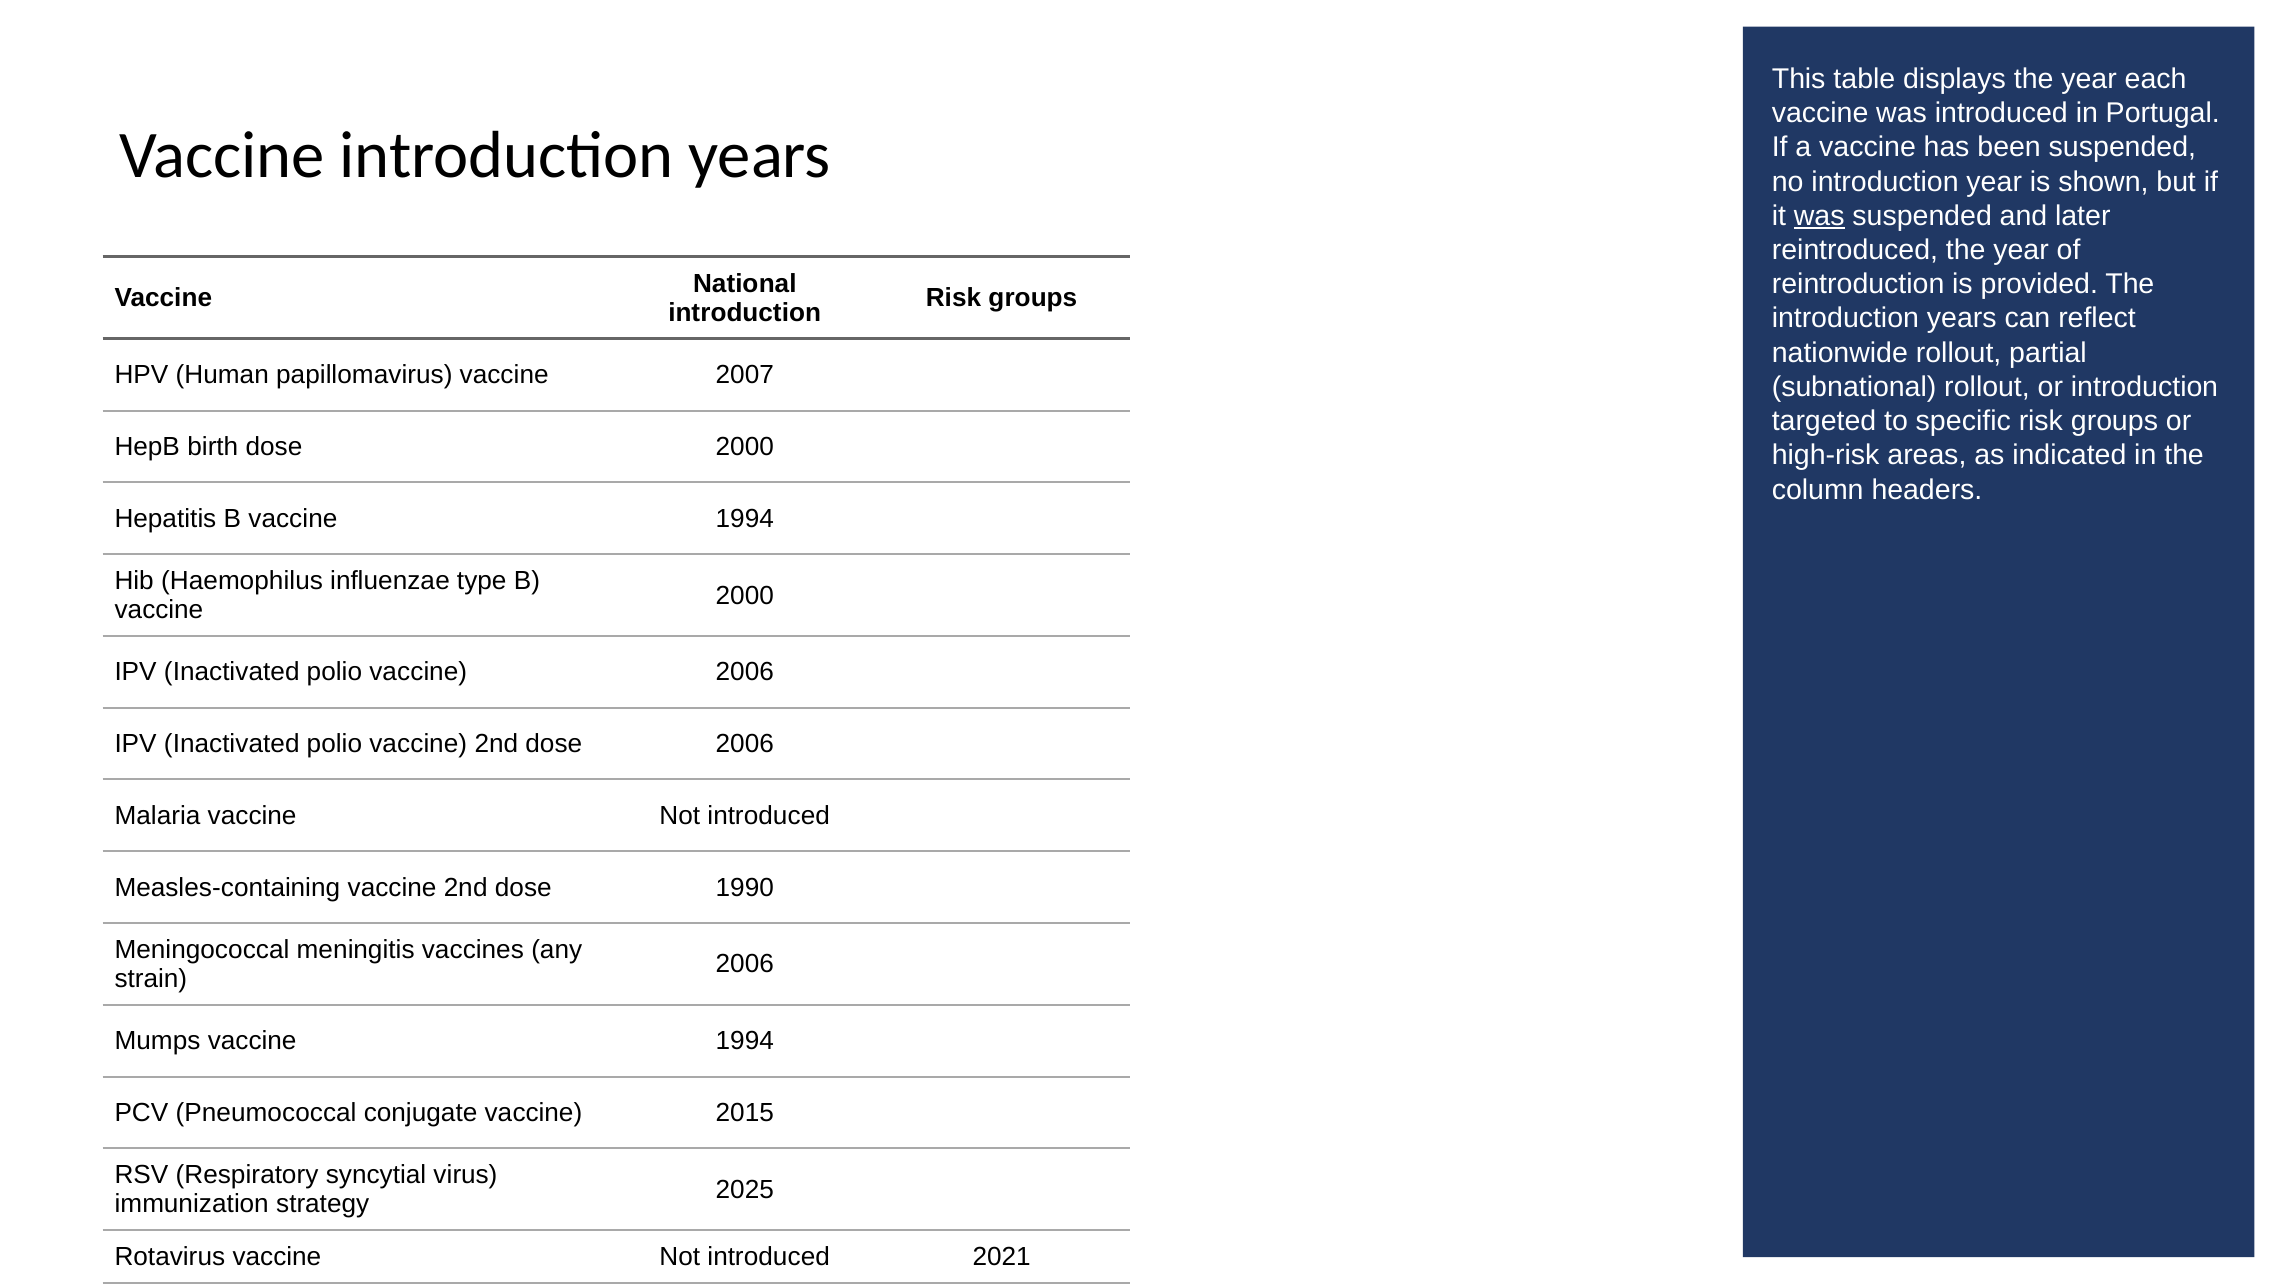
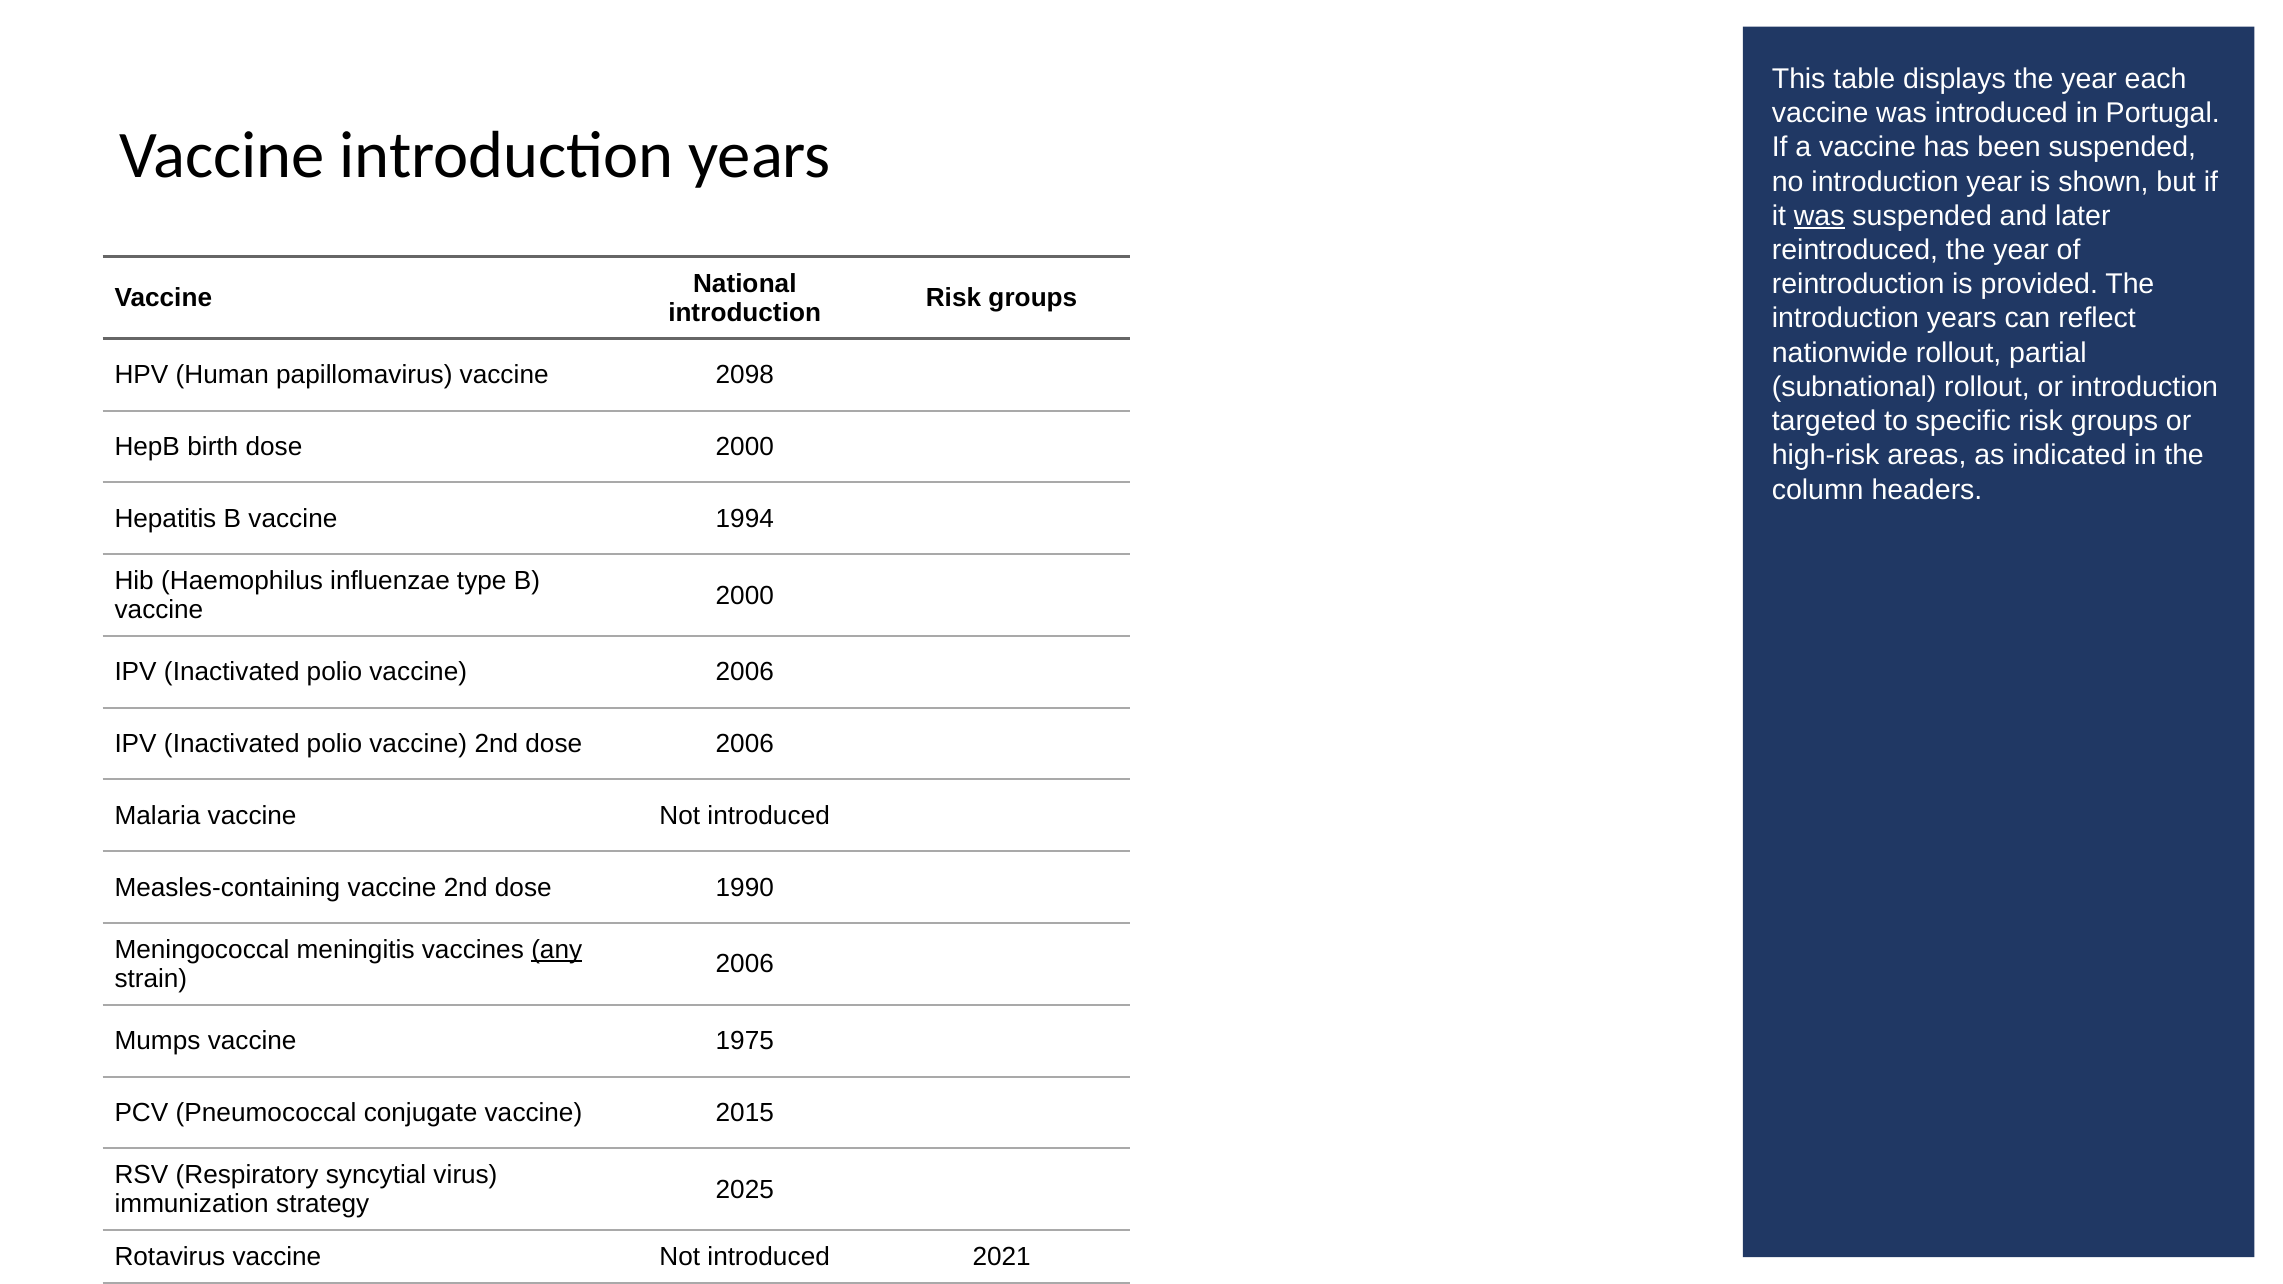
2007: 2007 -> 2098 (745, 375)
any underline: none -> present (557, 950)
Mumps vaccine 1994: 1994 -> 1975 (745, 1041)
